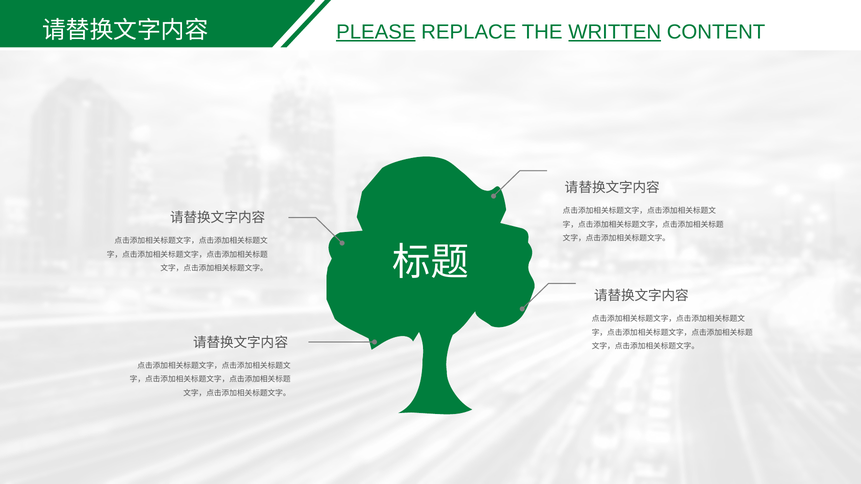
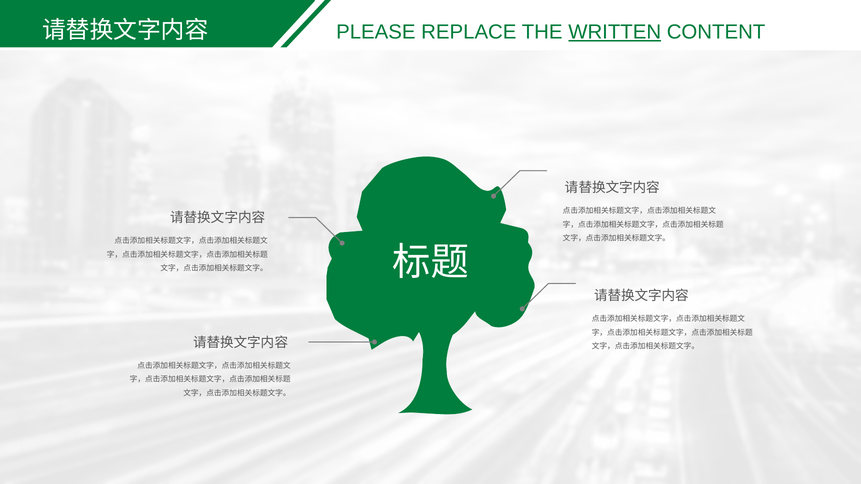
PLEASE underline: present -> none (376, 32)
